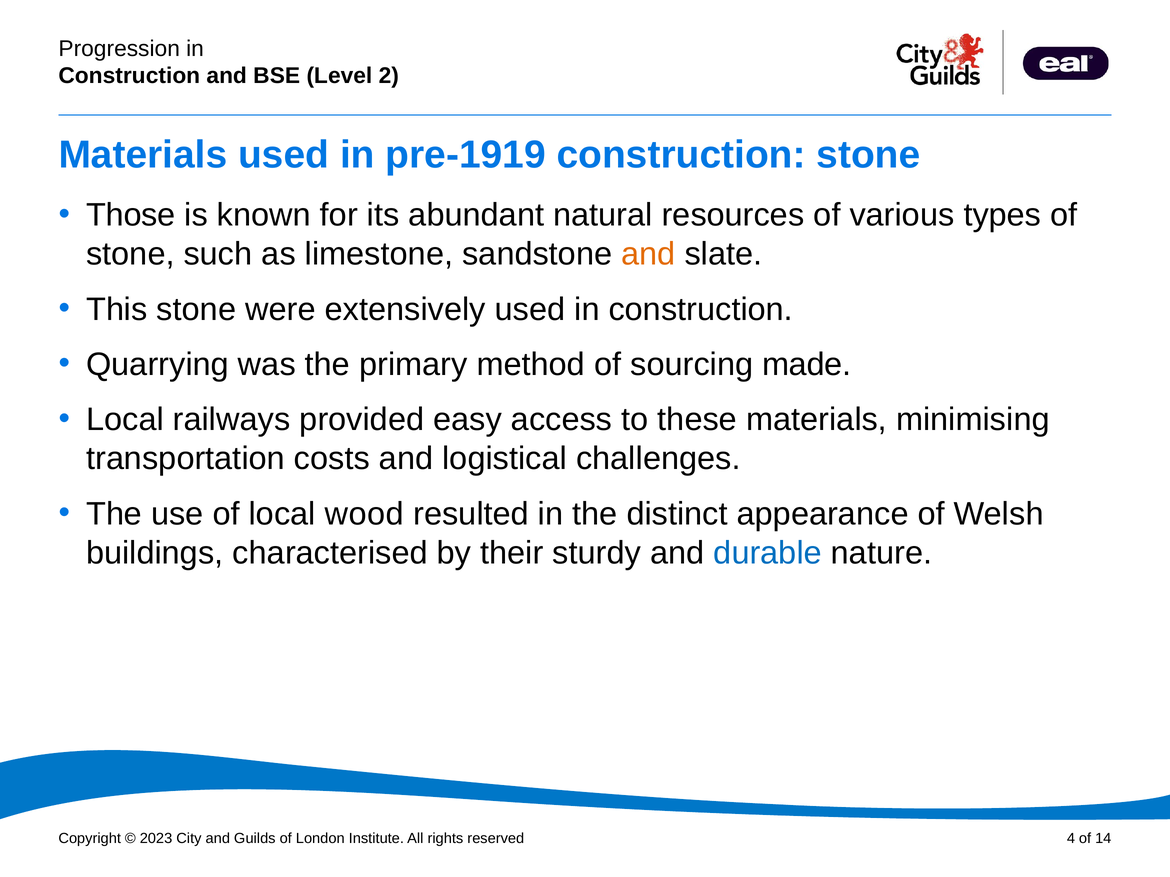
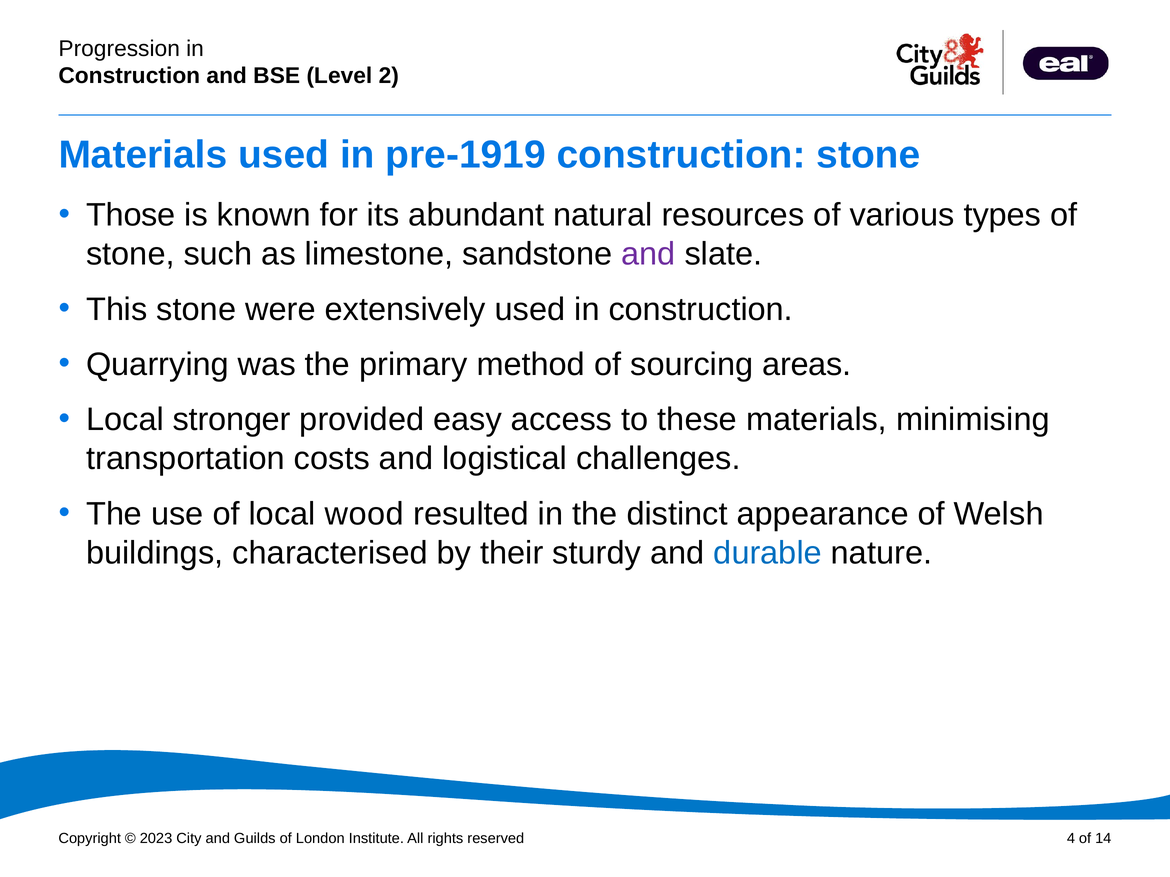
and colour: orange -> purple (648, 254)
made: made -> areas (807, 365)
railways: railways -> stronger (232, 420)
